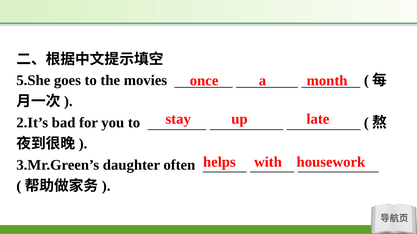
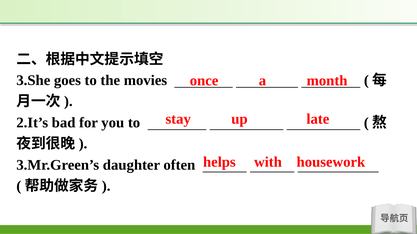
5.She: 5.She -> 3.She (33, 80)
